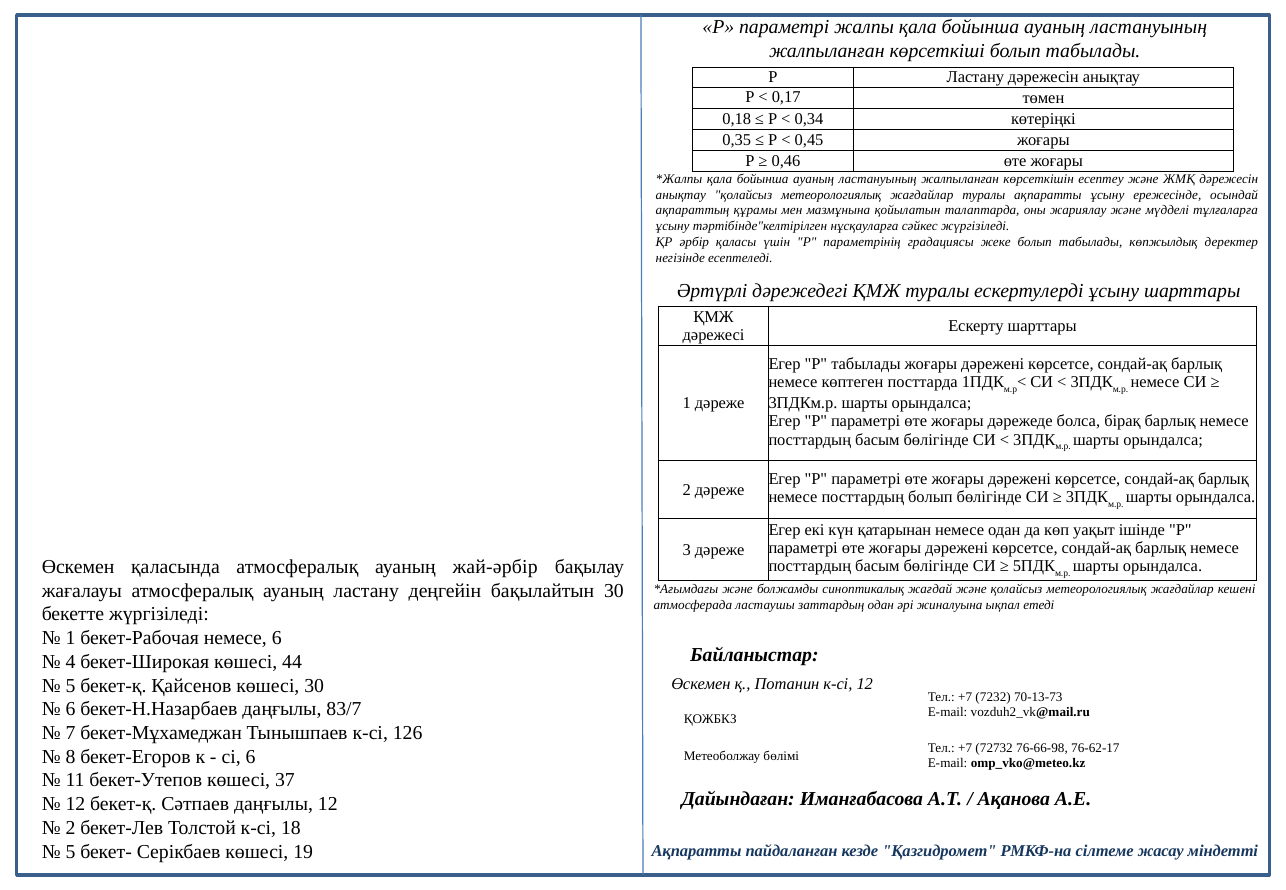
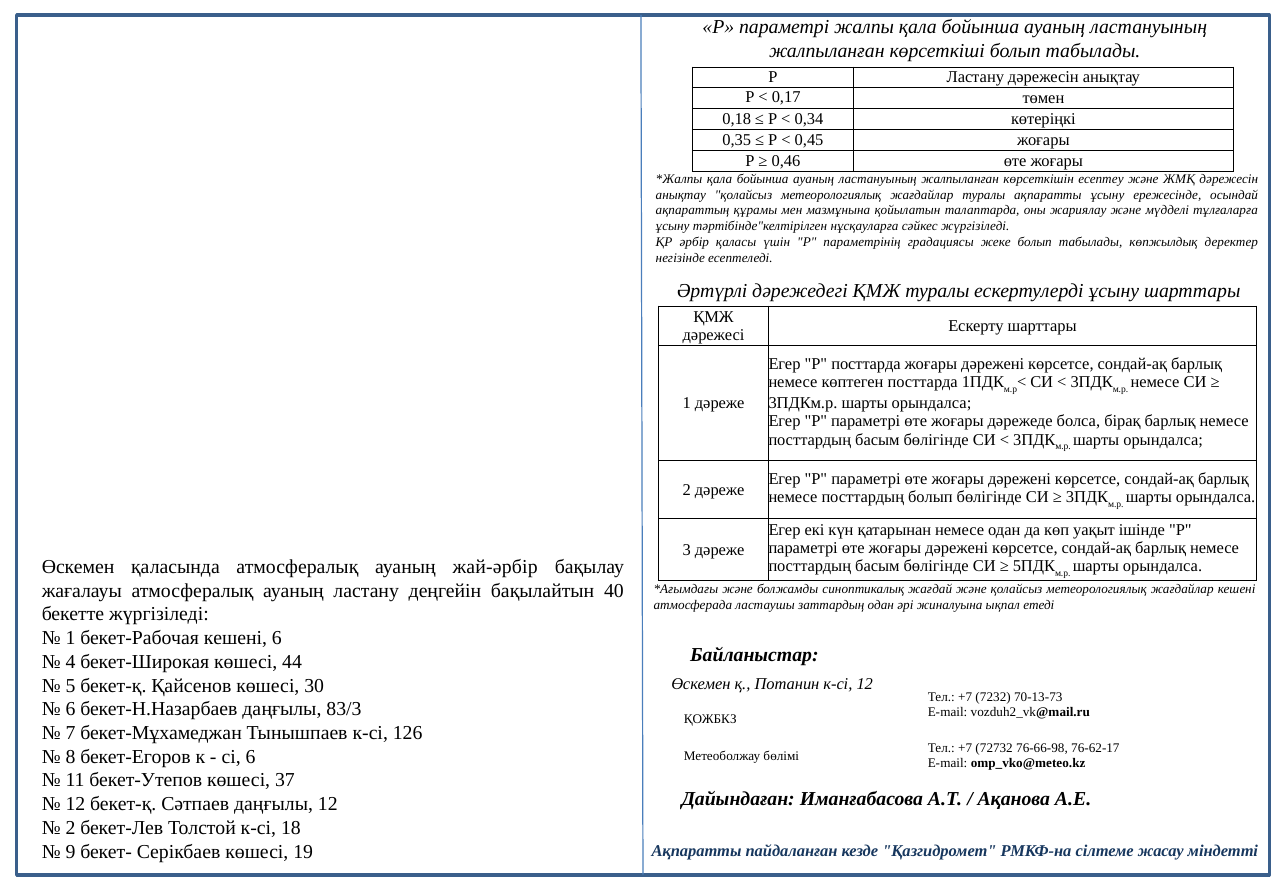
Р табылады: табылады -> посттарда (866, 364)
бақылайтын 30: 30 -> 40 (614, 591)
бекет-Рабочая немесе: немесе -> кешені (235, 638)
83/7: 83/7 -> 83/3 (344, 709)
5: 5 -> 9 (70, 852)
